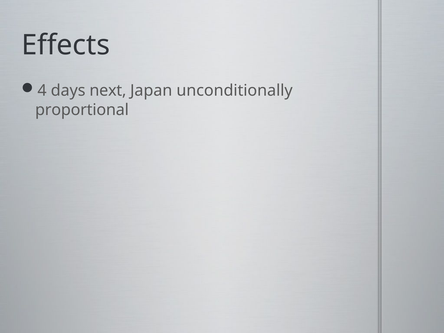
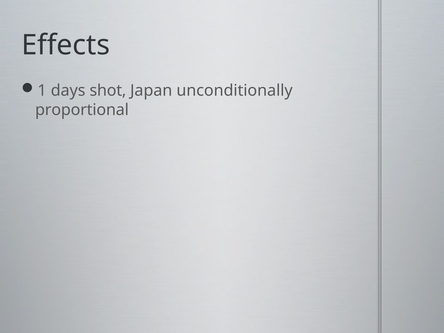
4: 4 -> 1 (42, 91)
next: next -> shot (108, 91)
